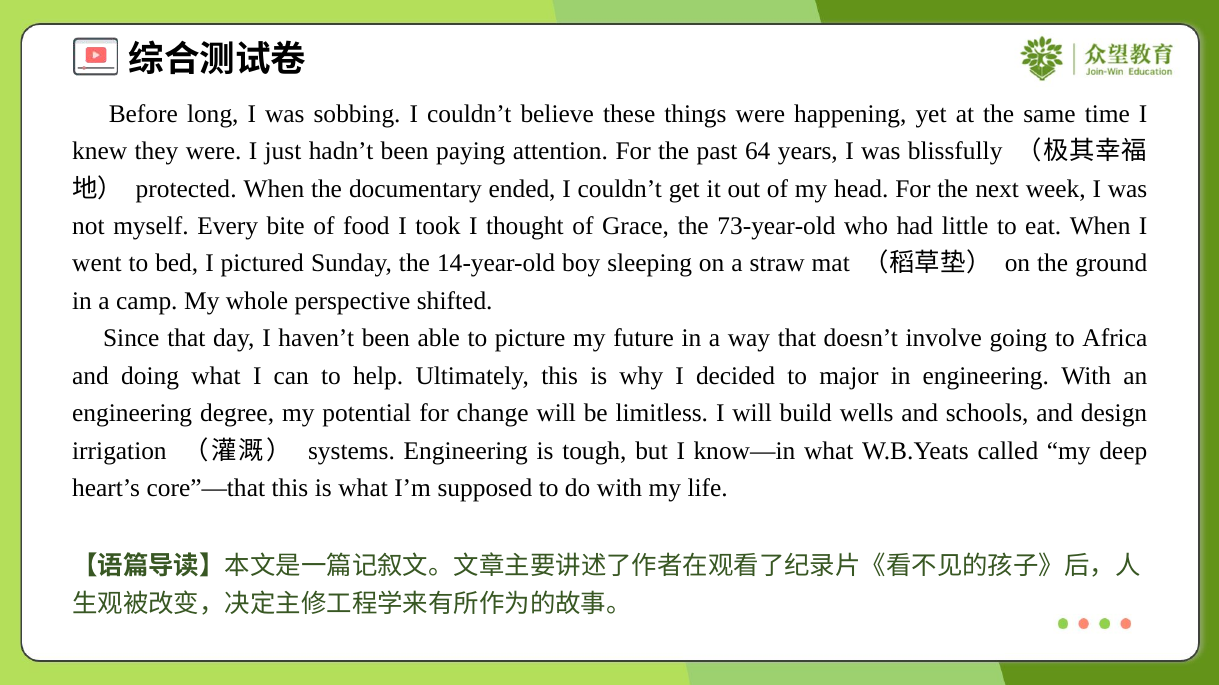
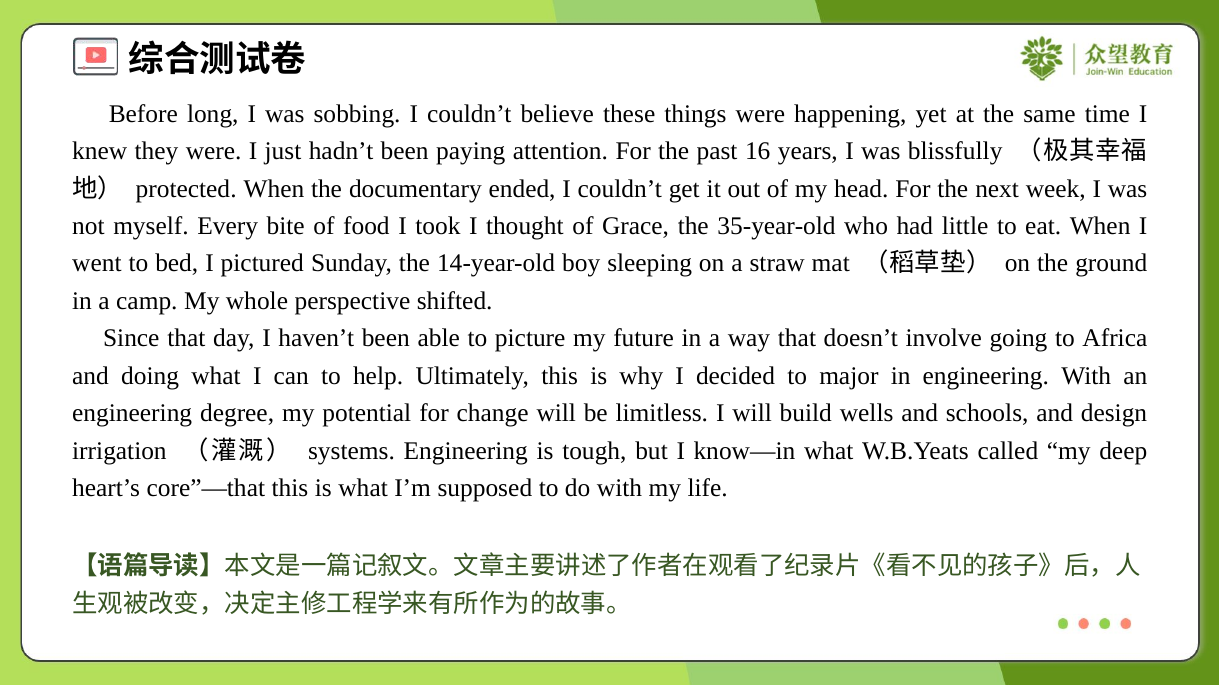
64: 64 -> 16 (758, 151)
73-year-old: 73-year-old -> 35-year-old (777, 226)
